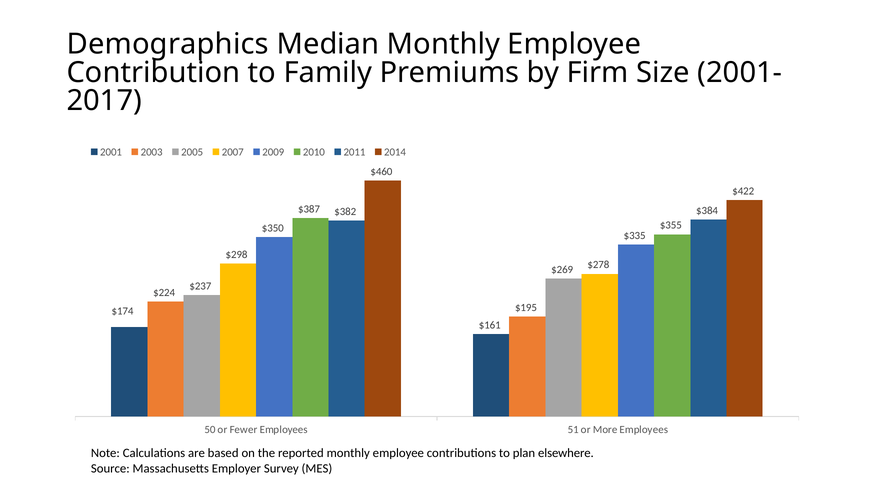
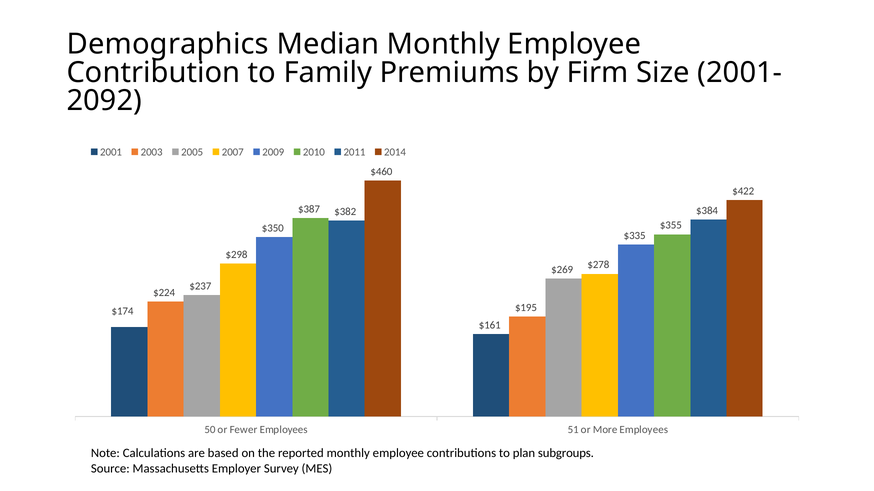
2017: 2017 -> 2092 (104, 101)
elsewhere: elsewhere -> subgroups (566, 454)
